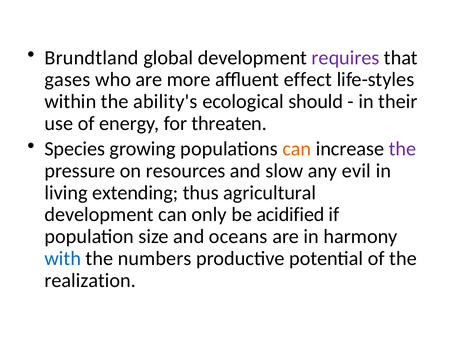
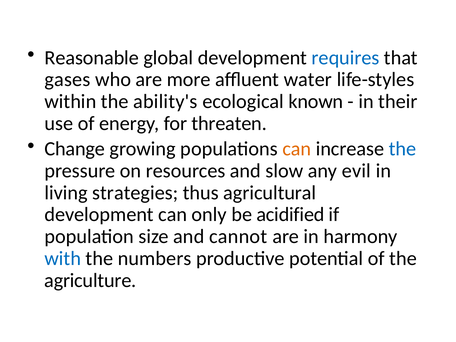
Brundtland: Brundtland -> Reasonable (92, 58)
requires colour: purple -> blue (346, 58)
effect: effect -> water (308, 80)
should: should -> known (316, 101)
Species: Species -> Change (75, 149)
the colour: purple -> blue (403, 149)
extending: extending -> strategies (135, 193)
oceans: oceans -> cannot (238, 237)
realization: realization -> agriculture (90, 280)
